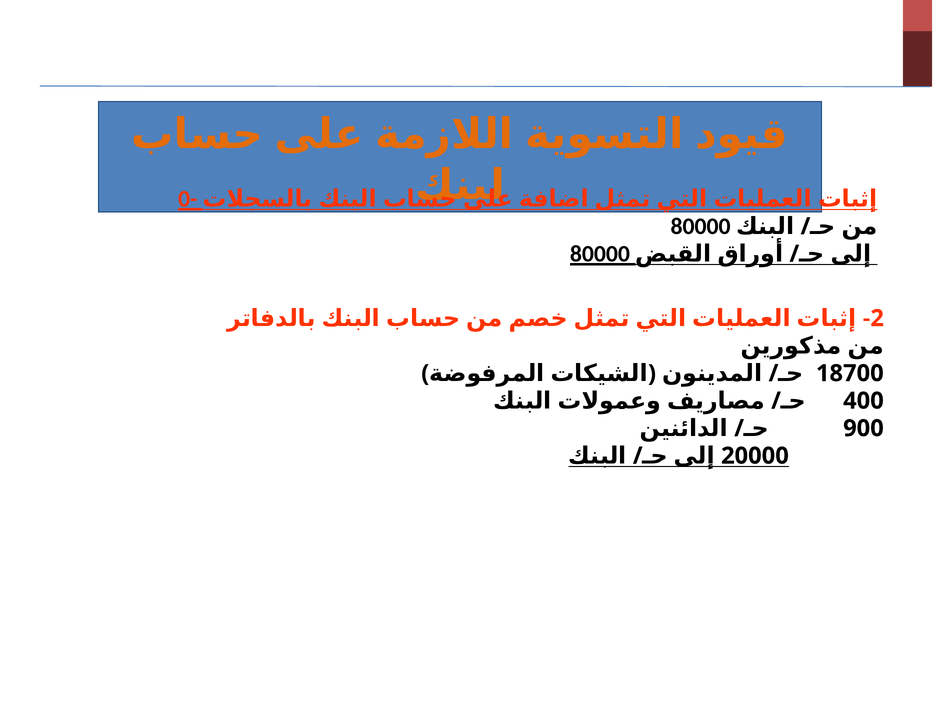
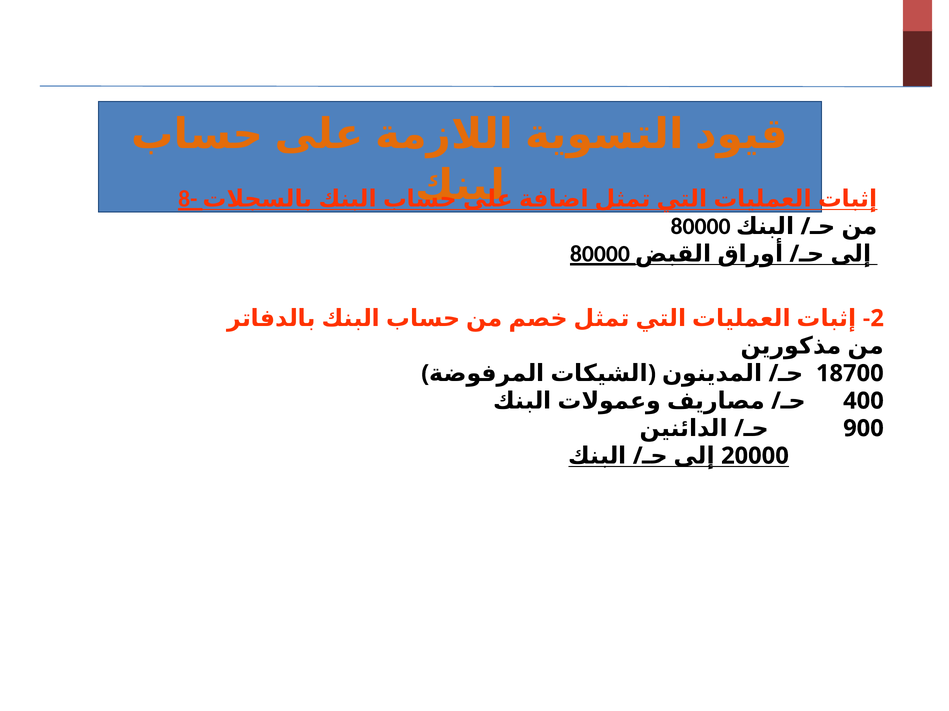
0-: 0- -> 8- (188, 199)
